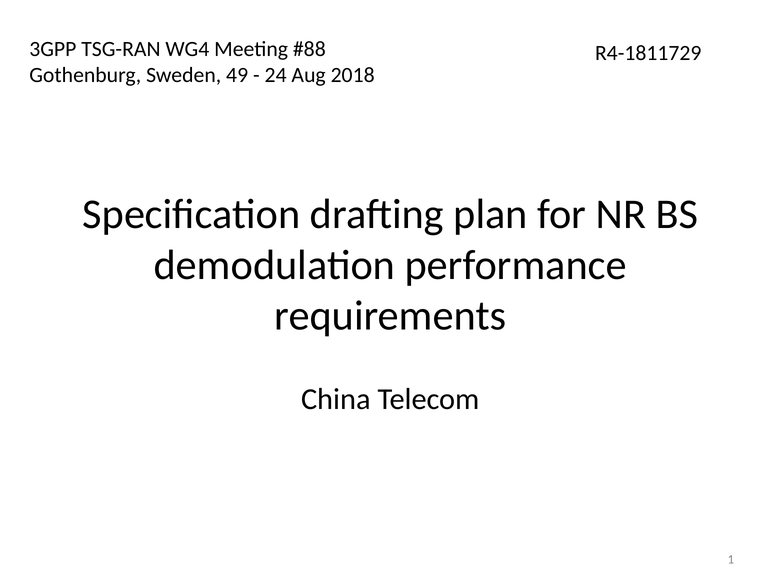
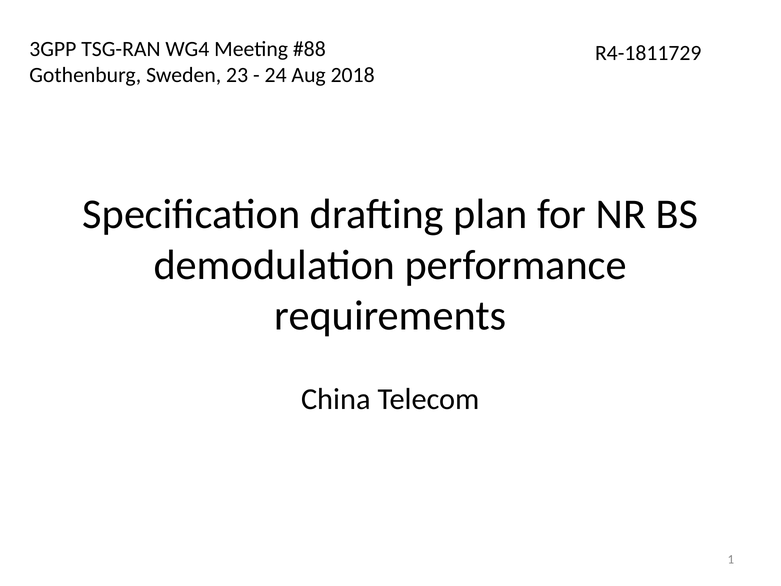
49: 49 -> 23 (237, 75)
